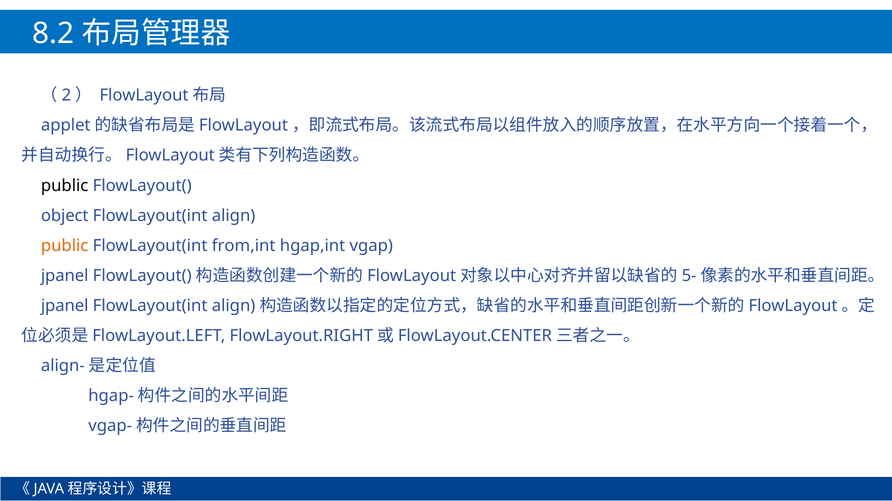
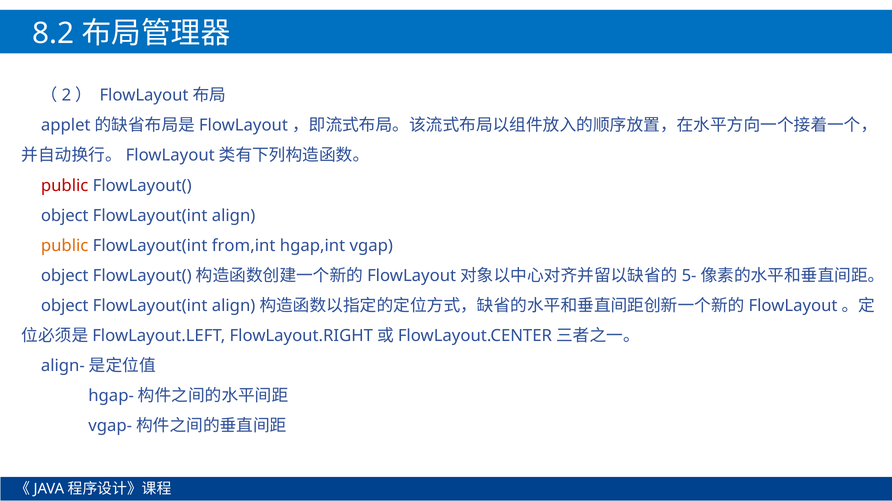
public colour: black -> red (65, 186)
jpanel: jpanel -> object (65, 276)
jpanel: jpanel -> object (65, 306)
